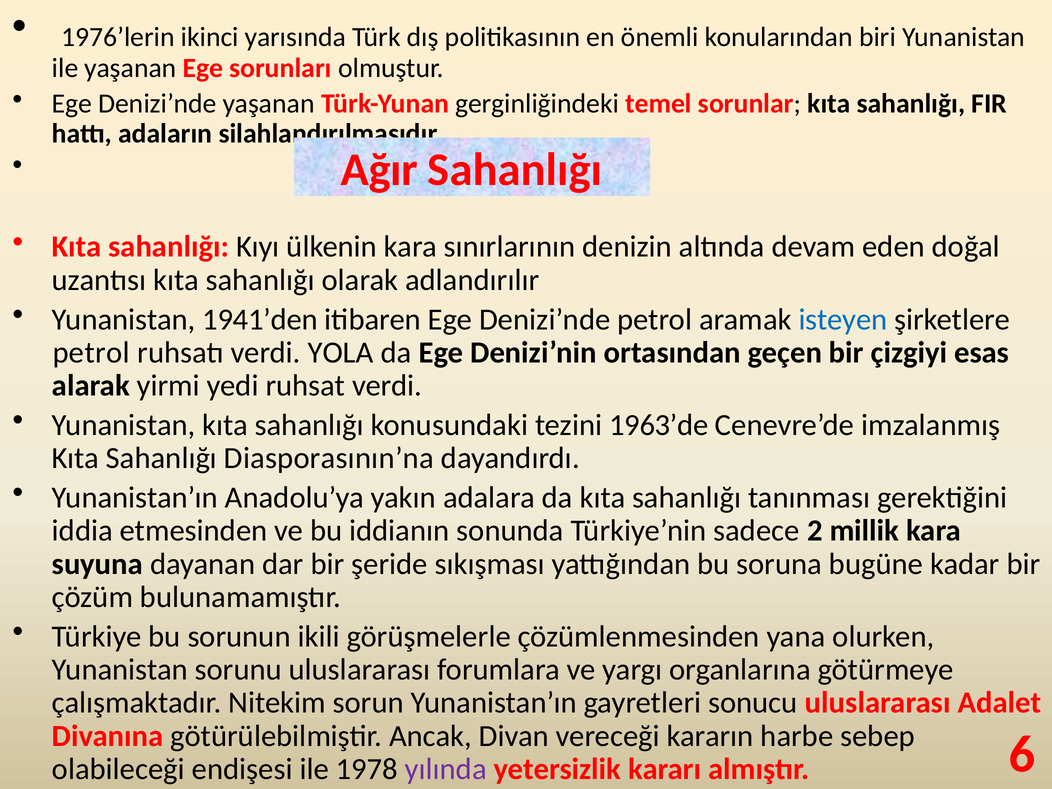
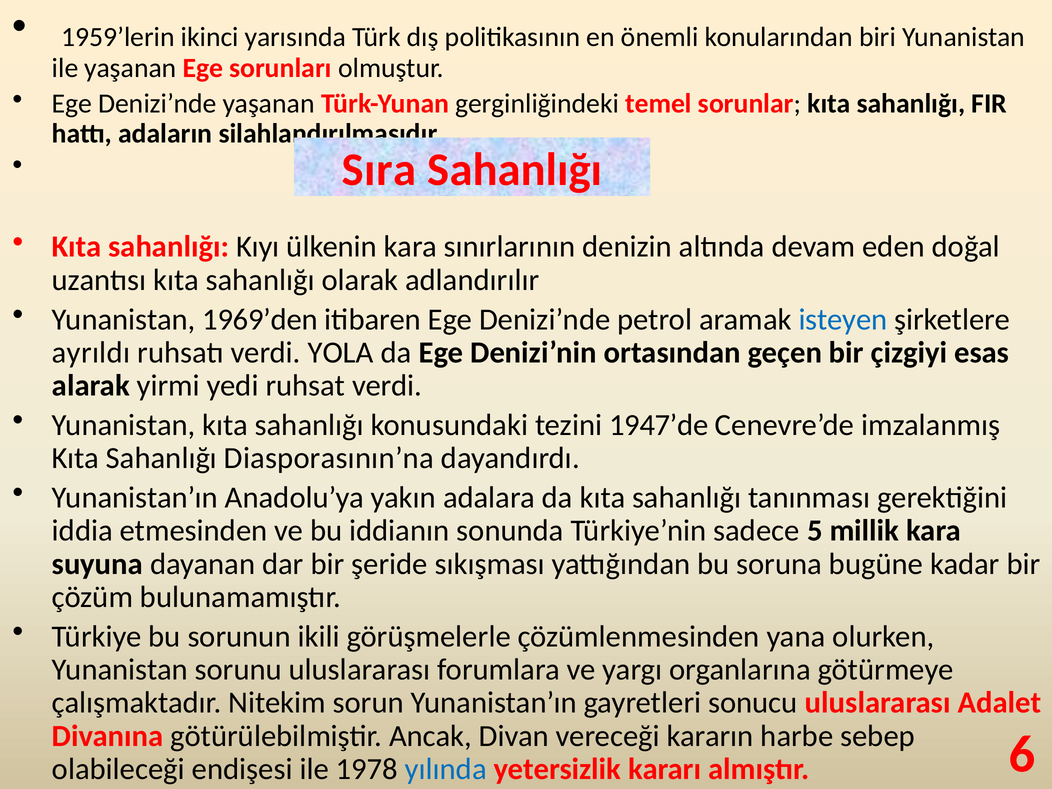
1976’lerin: 1976’lerin -> 1959’lerin (118, 37)
Ağır: Ağır -> Sıra (379, 170)
1941’den: 1941’den -> 1969’den (260, 319)
petrol: petrol -> ayrıldı (91, 353)
1963’de: 1963’de -> 1947’de (659, 425)
2: 2 -> 5 (815, 531)
yılında colour: purple -> blue (446, 769)
